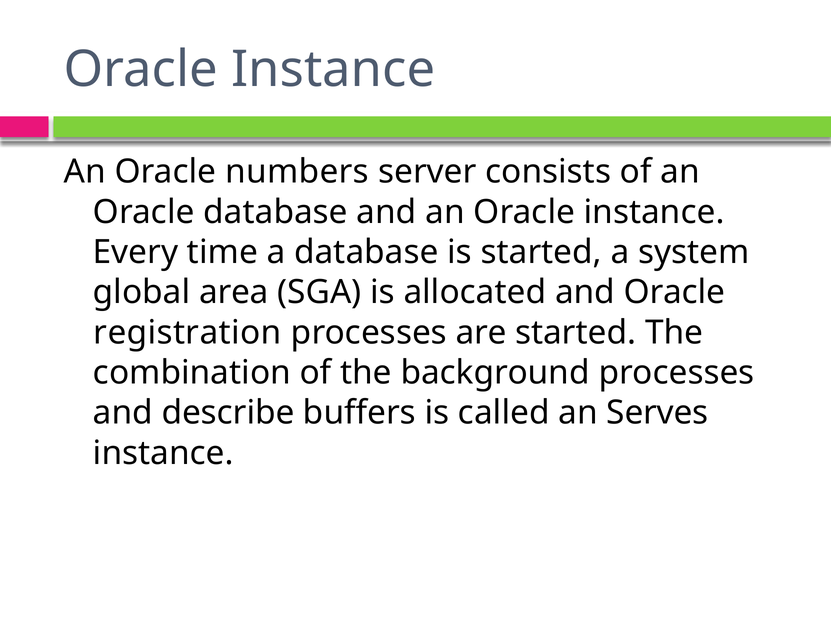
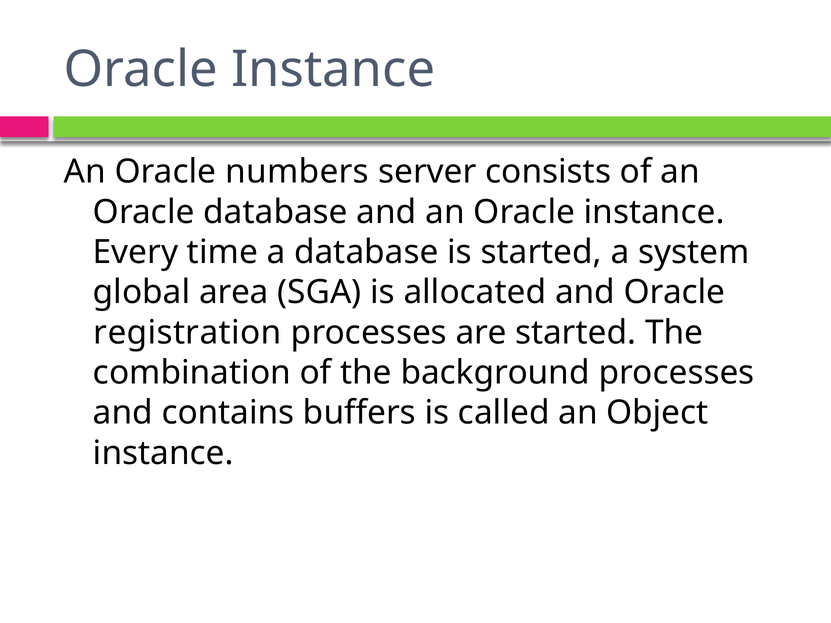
describe: describe -> contains (228, 413)
Serves: Serves -> Object (657, 413)
